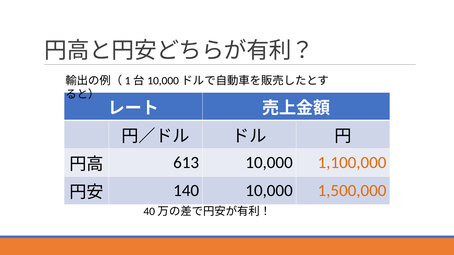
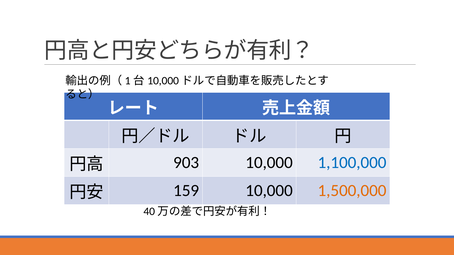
613: 613 -> 903 (186, 163)
1,100,000 colour: orange -> blue (352, 163)
140: 140 -> 159 (186, 191)
